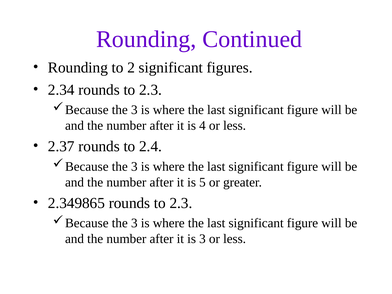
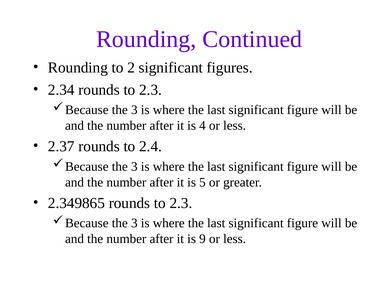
is 3: 3 -> 9 (202, 239)
